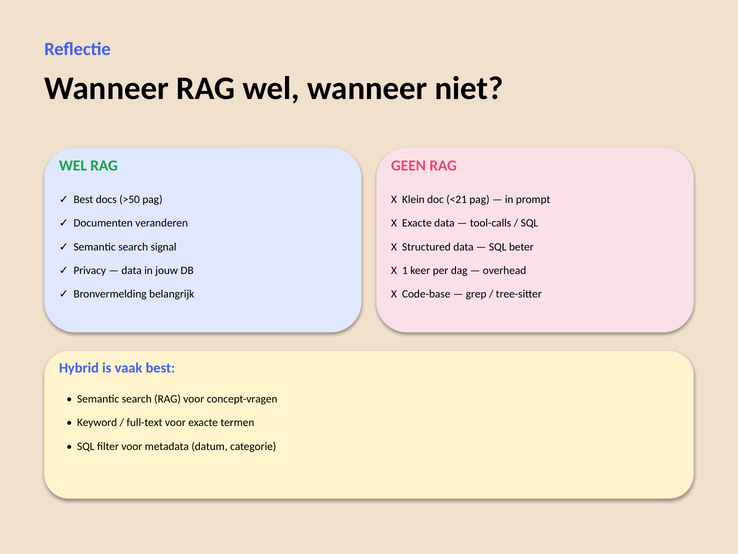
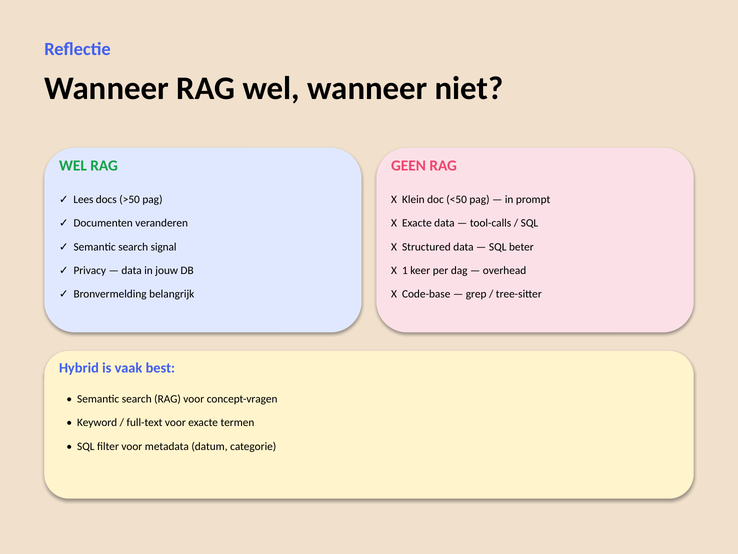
Best: Best -> Lees (83, 199)
<21: <21 -> <50 (457, 199)
